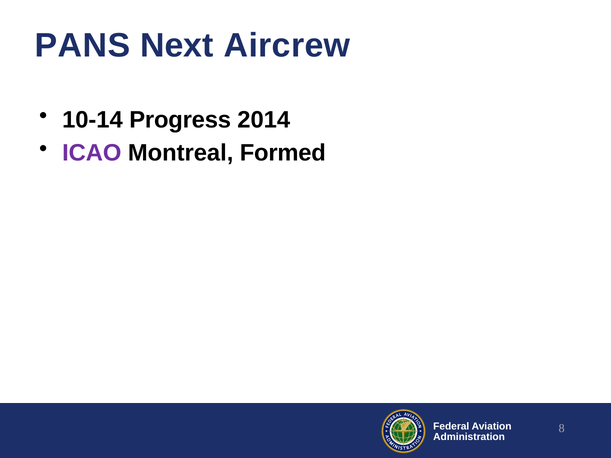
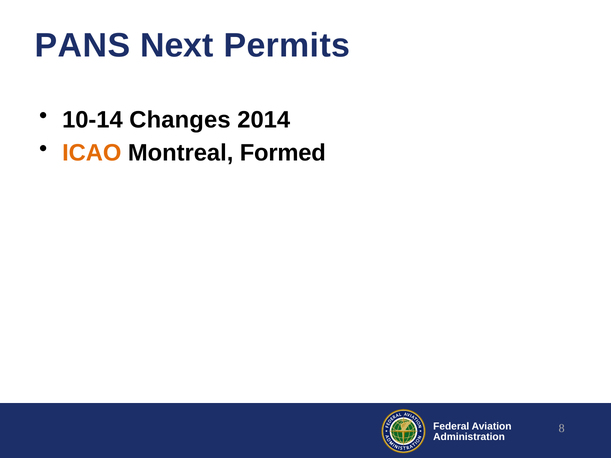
Aircrew: Aircrew -> Permits (287, 46)
Progress: Progress -> Changes (180, 120)
ICAO colour: purple -> orange (92, 153)
